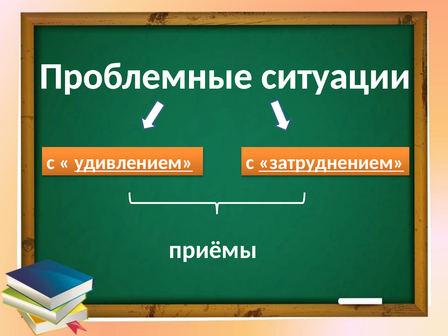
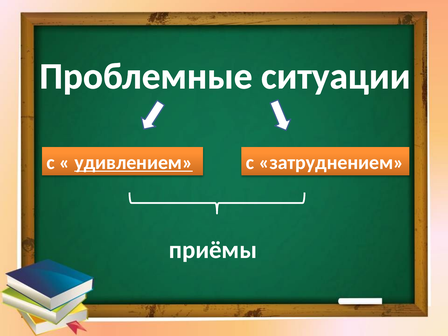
затруднением underline: present -> none (331, 163)
